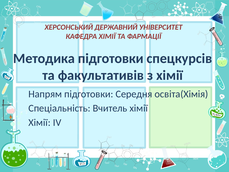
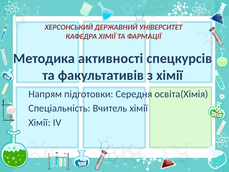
Методика підготовки: підготовки -> активності (111, 58)
